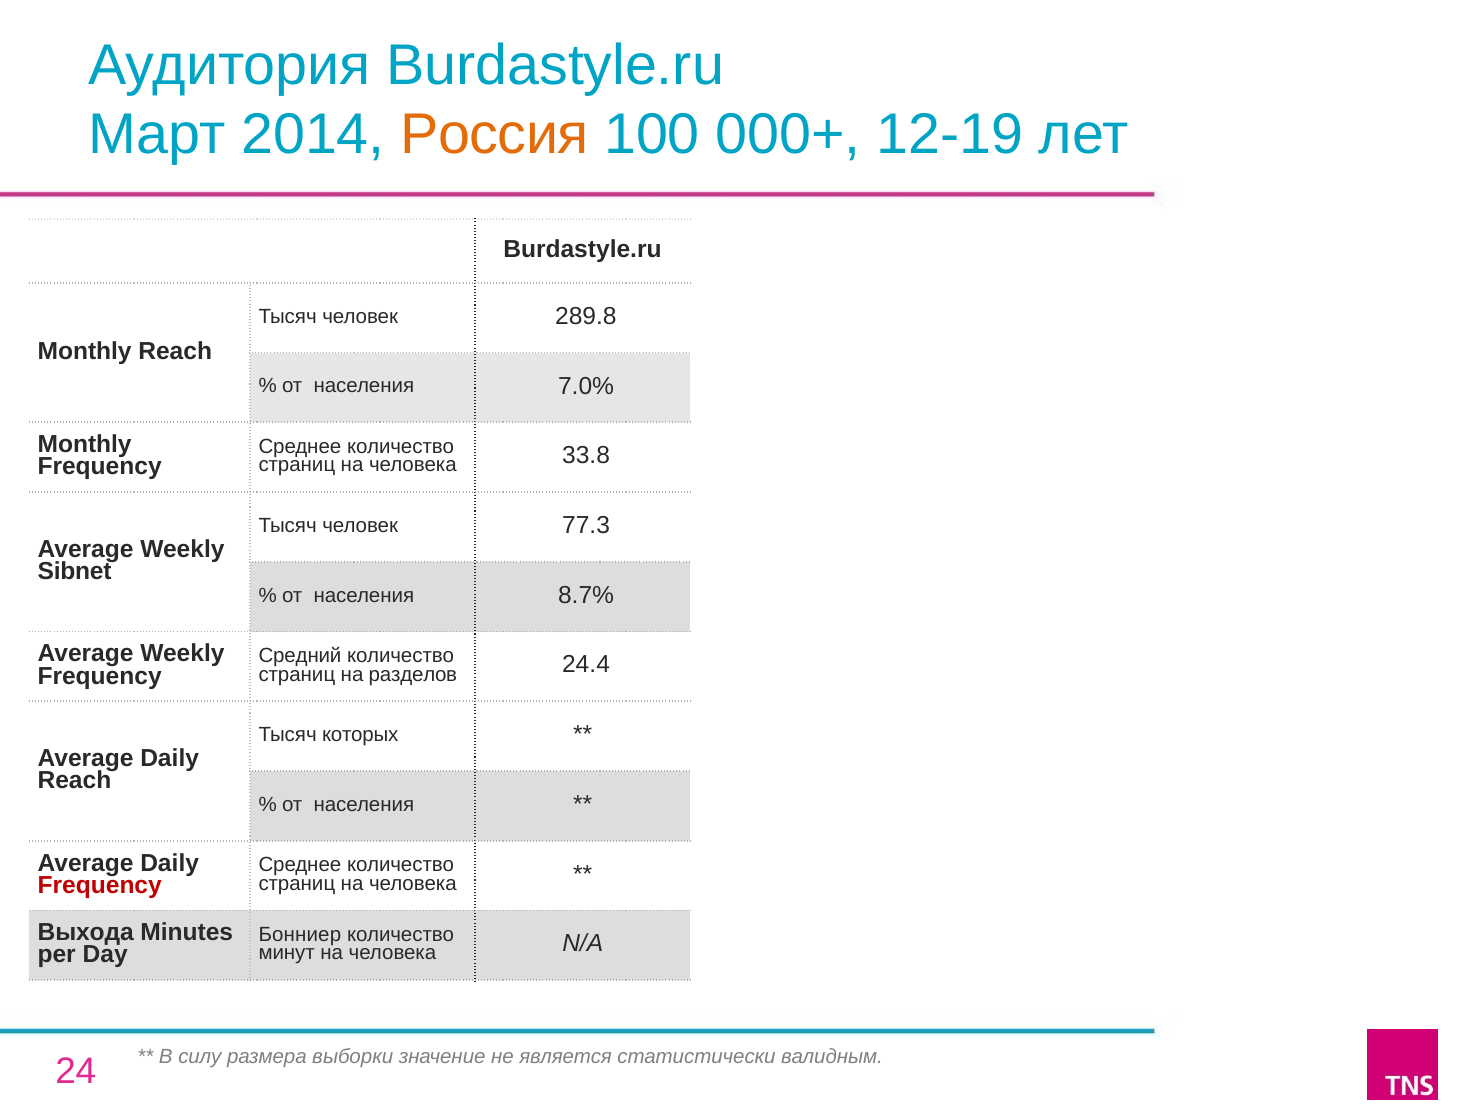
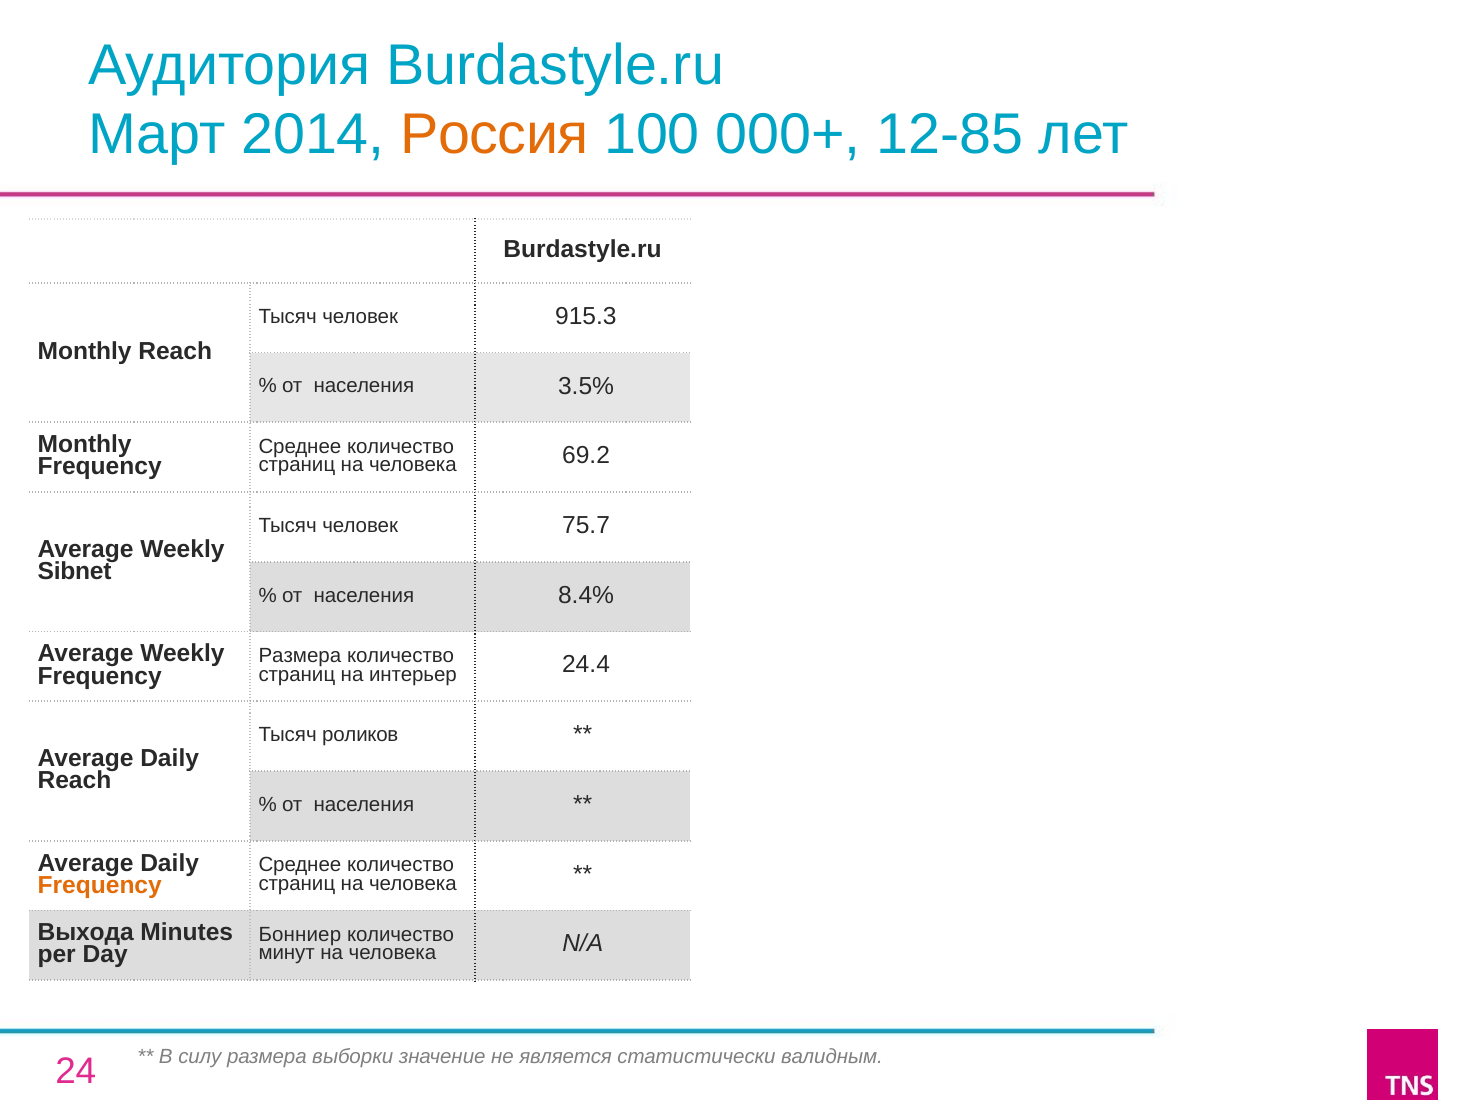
12-19: 12-19 -> 12-85 (950, 134)
289.8: 289.8 -> 915.3 (586, 316)
7.0%: 7.0% -> 3.5% (586, 386)
33.8: 33.8 -> 69.2 (586, 456)
77.3: 77.3 -> 75.7 (586, 525)
8.7%: 8.7% -> 8.4% (586, 595)
Средний: Средний -> Размера (300, 656)
разделов: разделов -> интерьер (413, 674)
которых: которых -> роликов (360, 735)
Frequency colour: red -> orange (100, 885)
